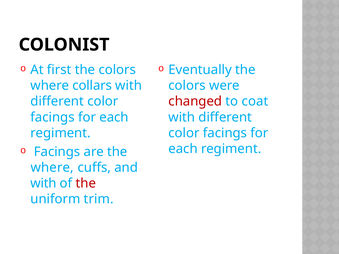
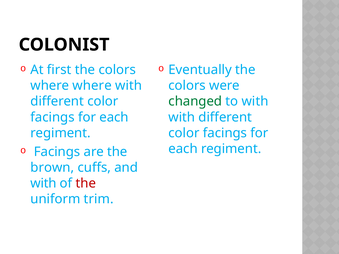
where collars: collars -> where (92, 86)
changed colour: red -> green (195, 101)
to coat: coat -> with (255, 101)
where: where -> brown (52, 168)
